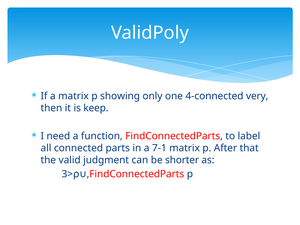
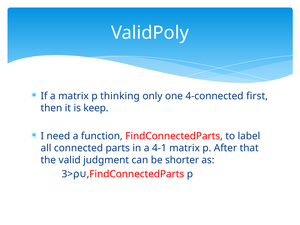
showing: showing -> thinking (120, 96)
very: very -> first (257, 96)
7-1: 7-1 -> 4-1 (159, 148)
